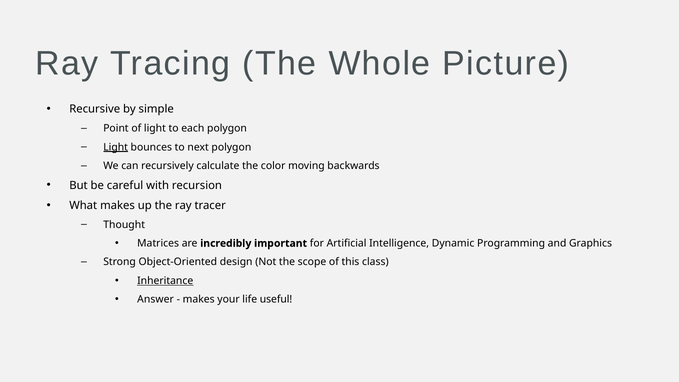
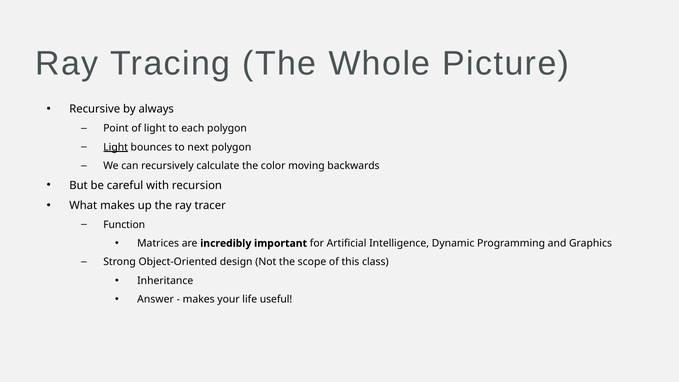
simple: simple -> always (156, 109)
Thought: Thought -> Function (124, 225)
Inheritance underline: present -> none (165, 281)
